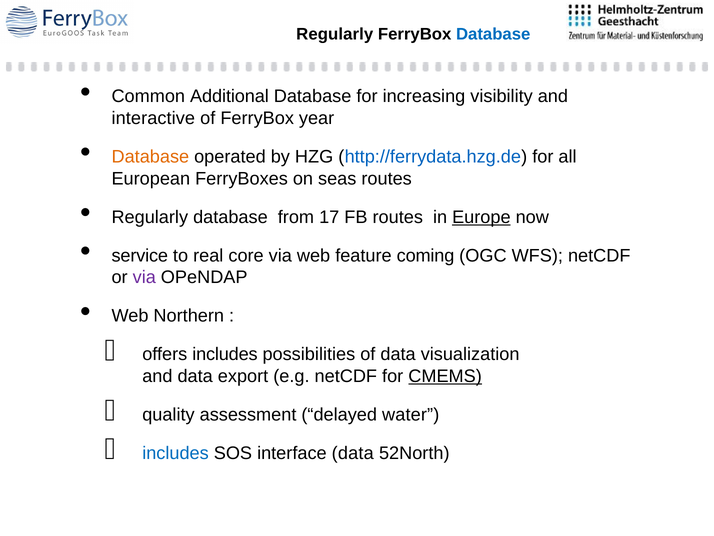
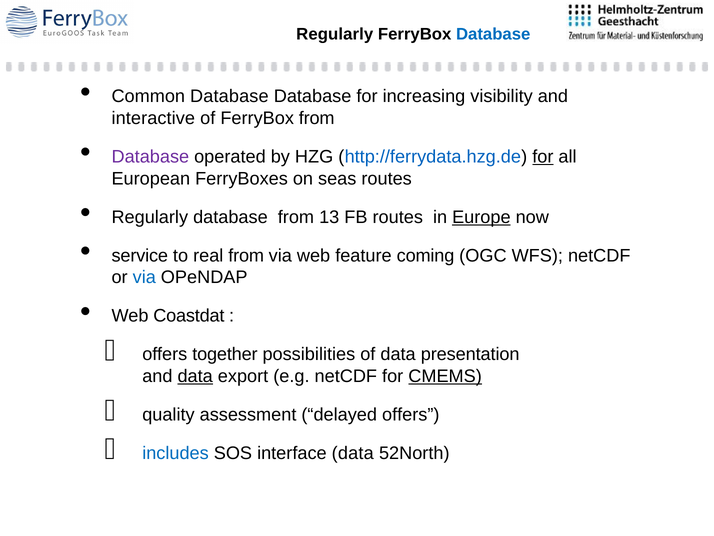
Common Additional: Additional -> Database (229, 96)
FerryBox year: year -> from (317, 118)
Database colour: orange -> purple (150, 157)
for underline: none -> present (543, 157)
17: 17 -> 13 (329, 217)
real core: core -> from (246, 255)
via colour: purple -> blue (144, 277)
Northern: Northern -> Coastdat (189, 316)
offers includes: includes -> together (225, 354)
visualization: visualization -> presentation (470, 354)
data underline: none -> present (195, 376)
delayed water: water -> offers (411, 414)
